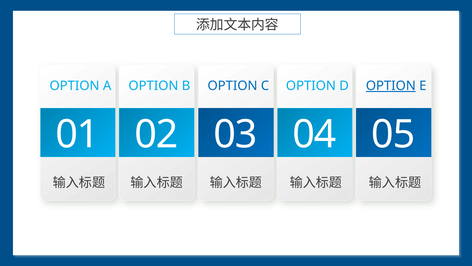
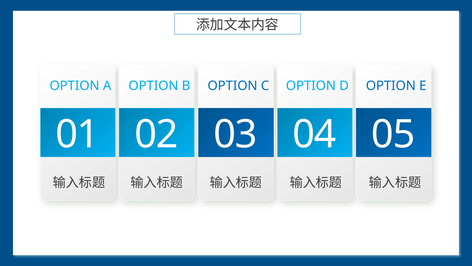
OPTION underline: present -> none (391, 86)
